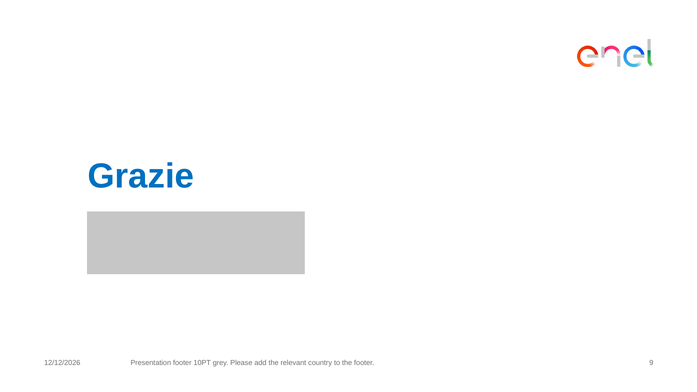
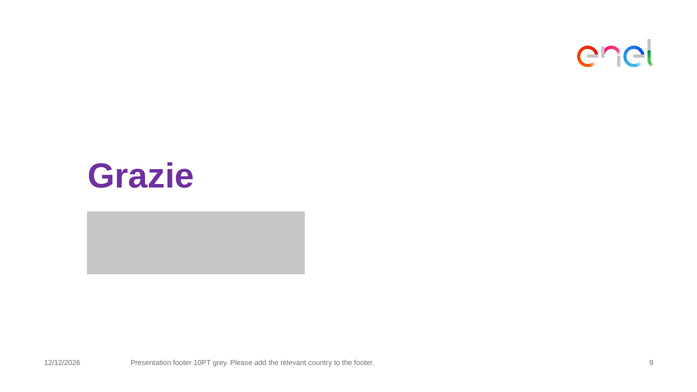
Grazie colour: blue -> purple (141, 176)
